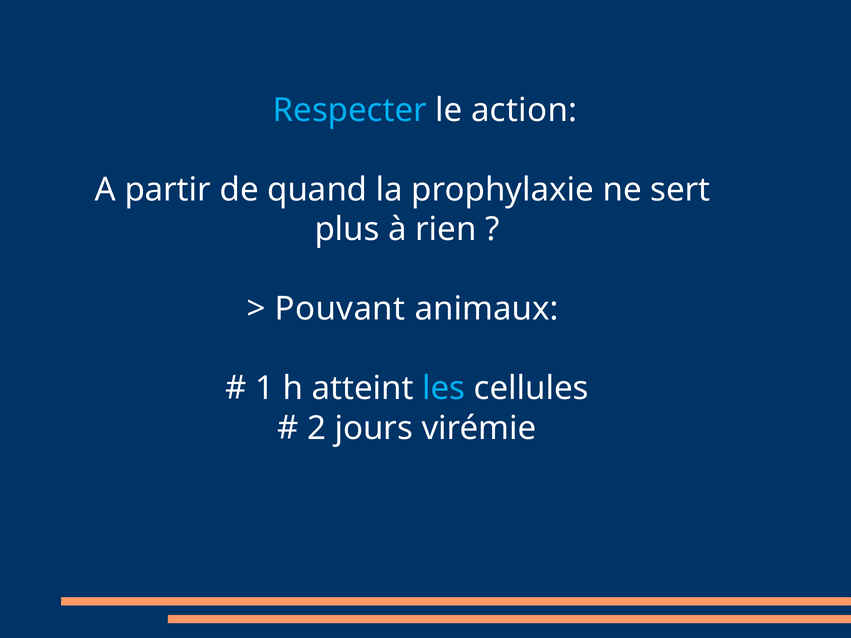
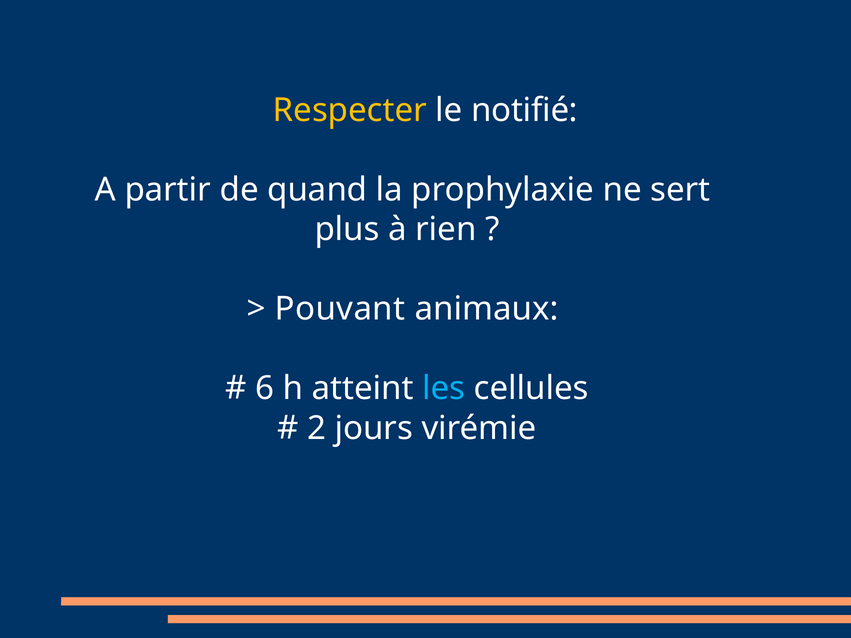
Respecter colour: light blue -> yellow (350, 110)
action: action -> notifié (524, 110)
1: 1 -> 6 (265, 389)
